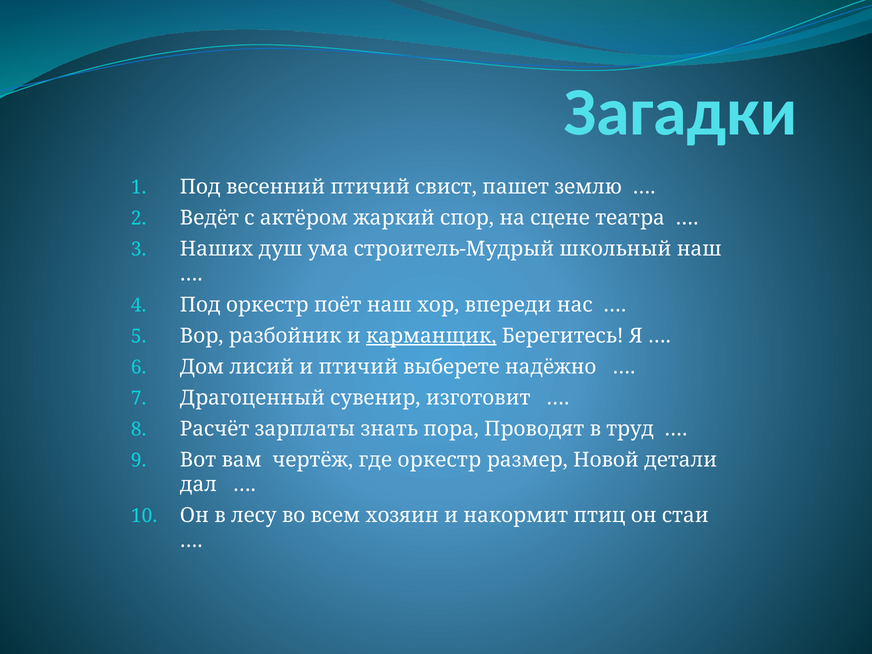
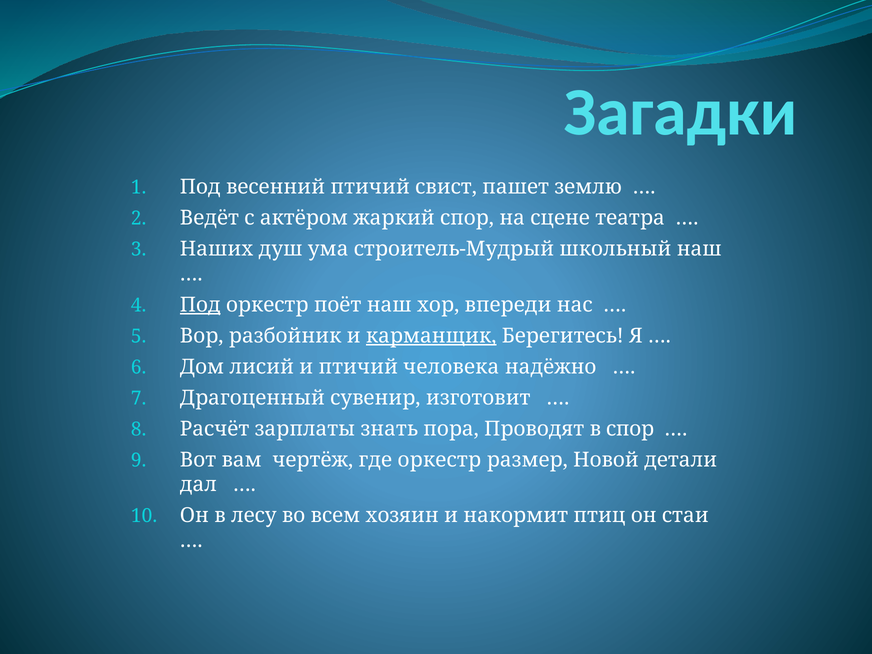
Под underline: none -> present (200, 305)
выберете: выберете -> человека (451, 367)
в труд: труд -> спор (630, 429)
